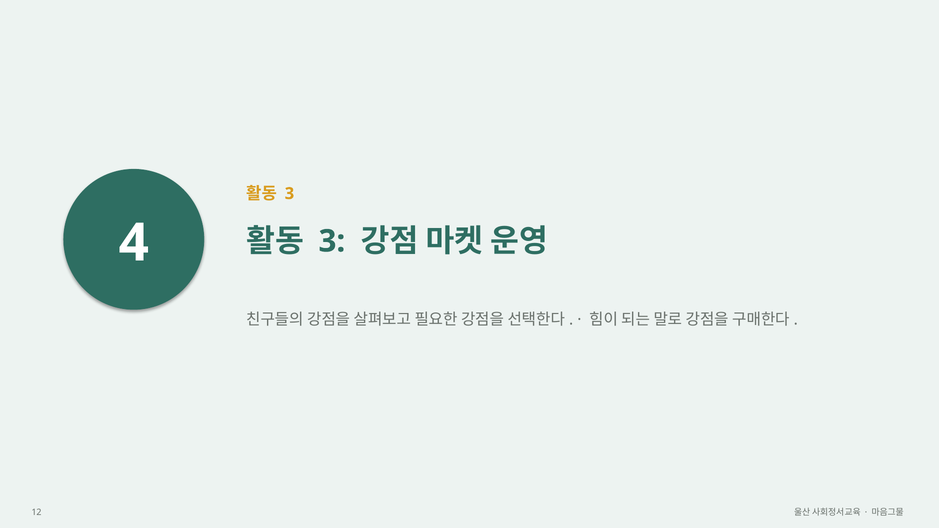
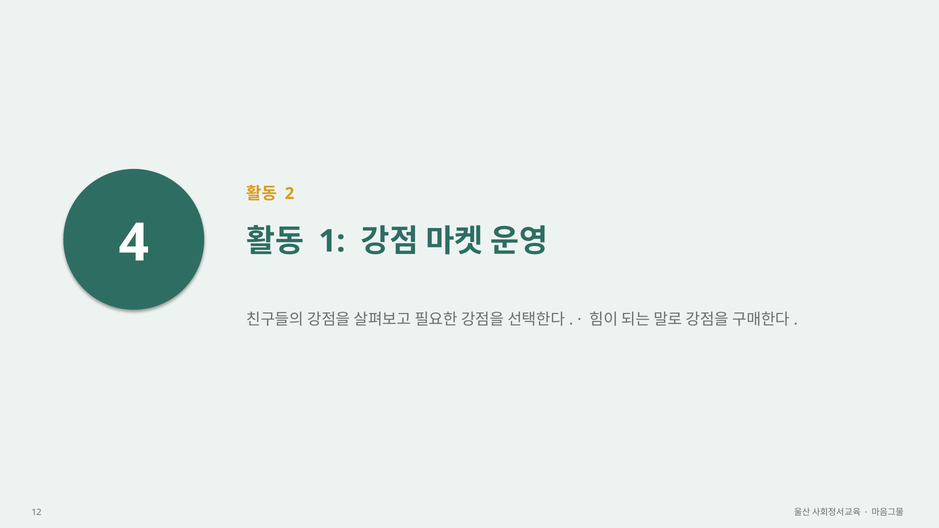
3: 3 -> 2 (289, 194)
3: 3 -> 1 (332, 241)
